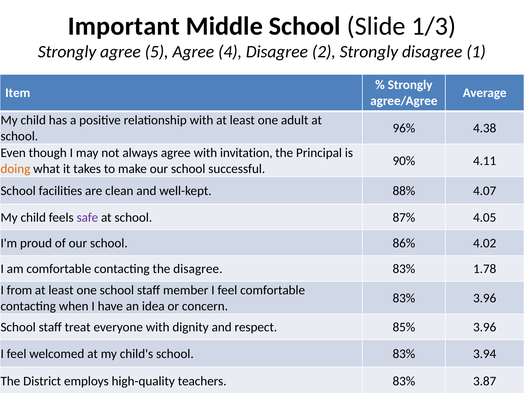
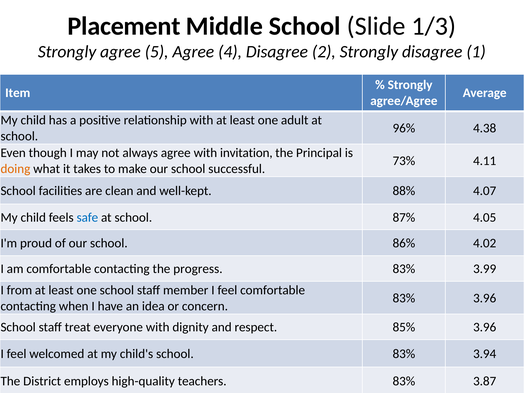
Important: Important -> Placement (124, 26)
90%: 90% -> 73% (404, 161)
safe colour: purple -> blue (87, 217)
the disagree: disagree -> progress (198, 269)
1.78: 1.78 -> 3.99 (485, 269)
